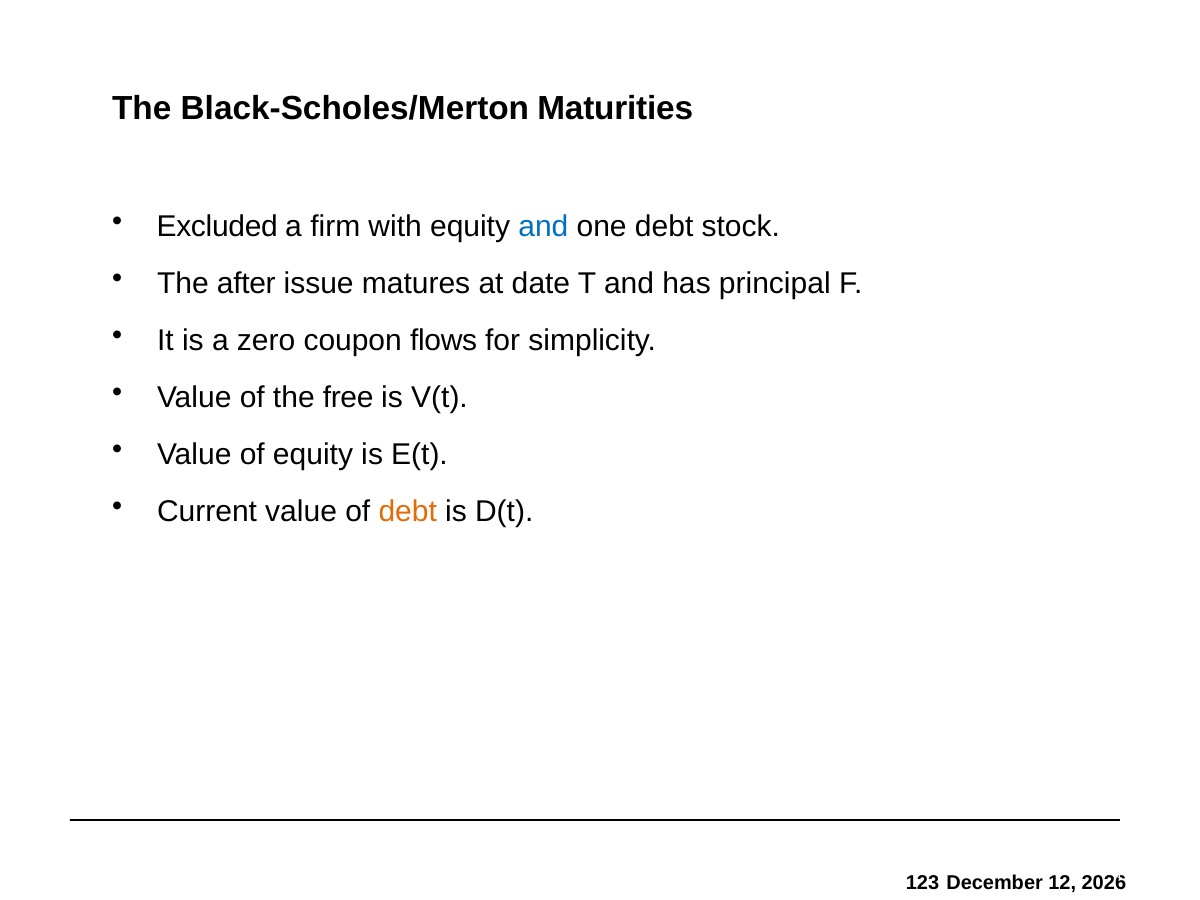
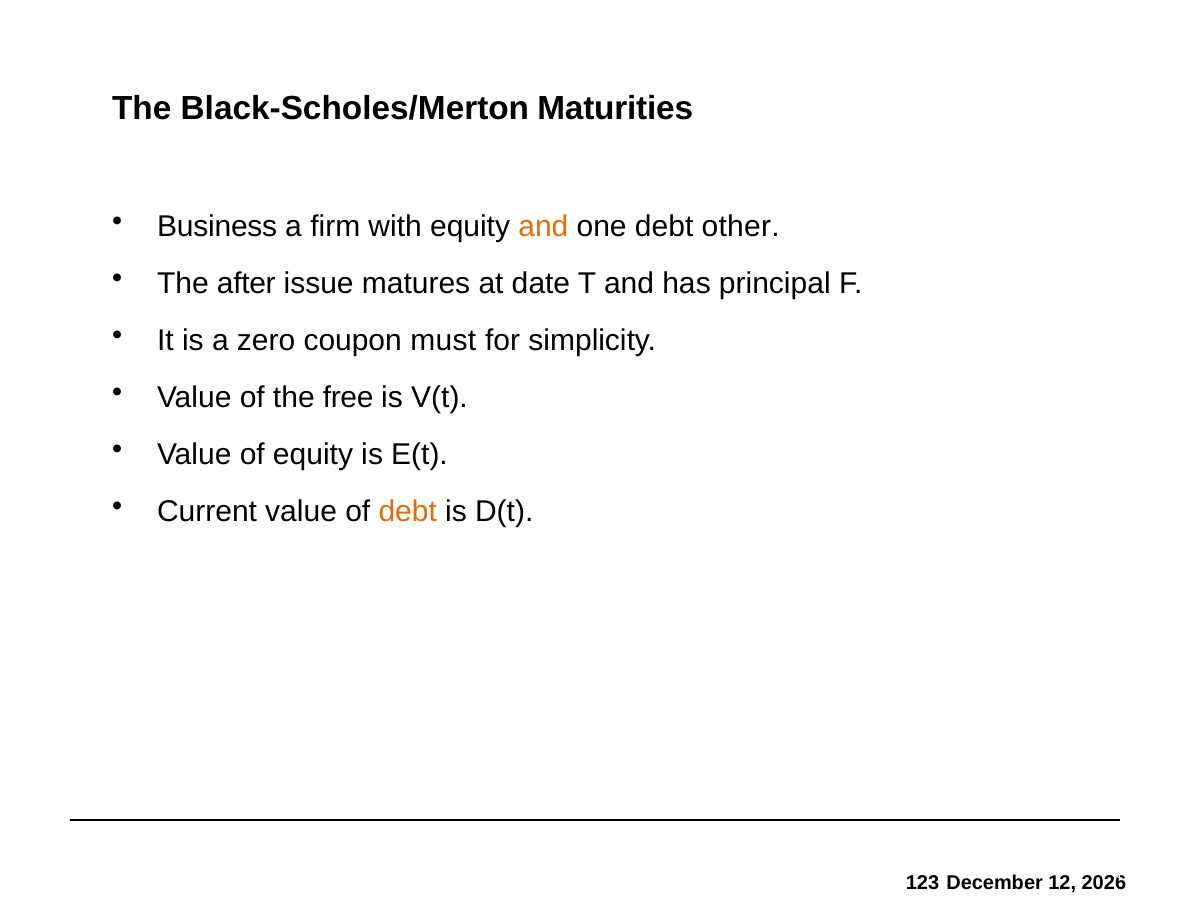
Excluded: Excluded -> Business (217, 226)
and colour: blue -> orange (543, 226)
stock: stock -> other (741, 226)
flows: flows -> must (443, 340)
